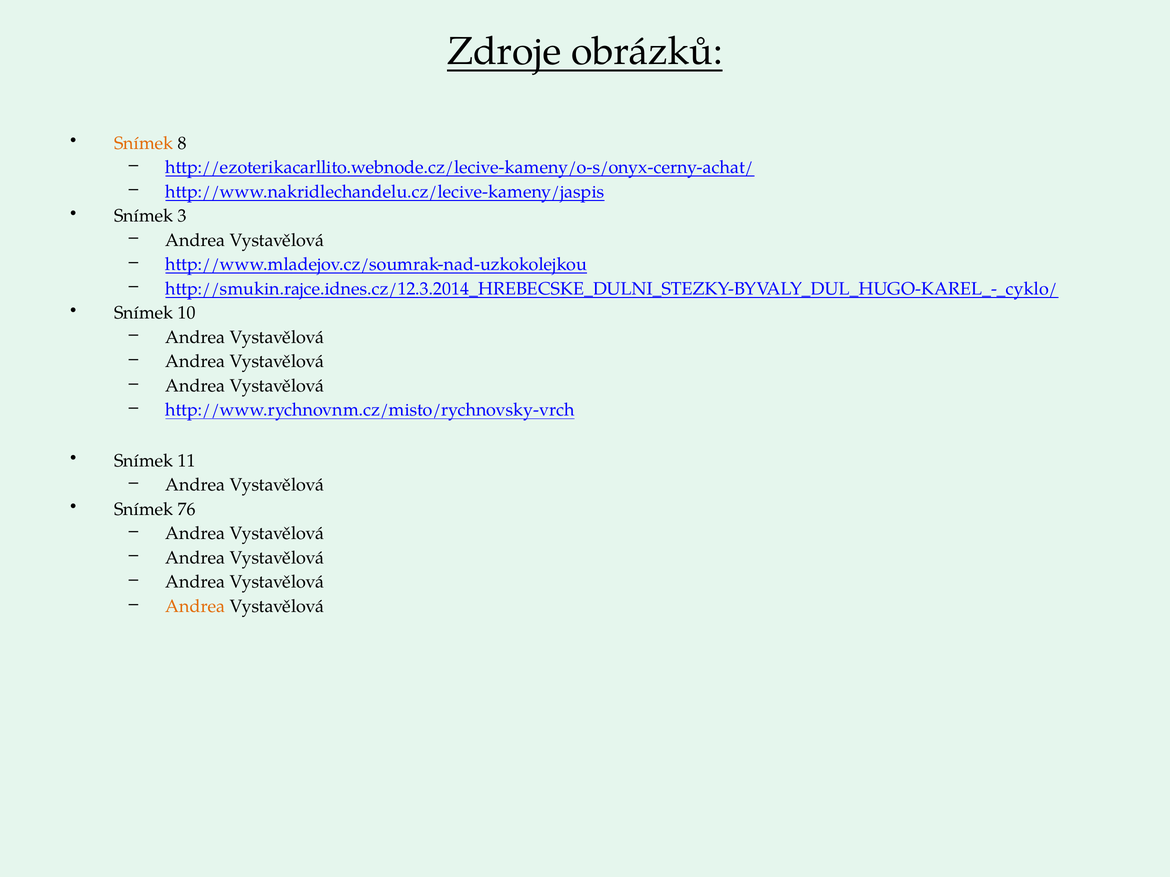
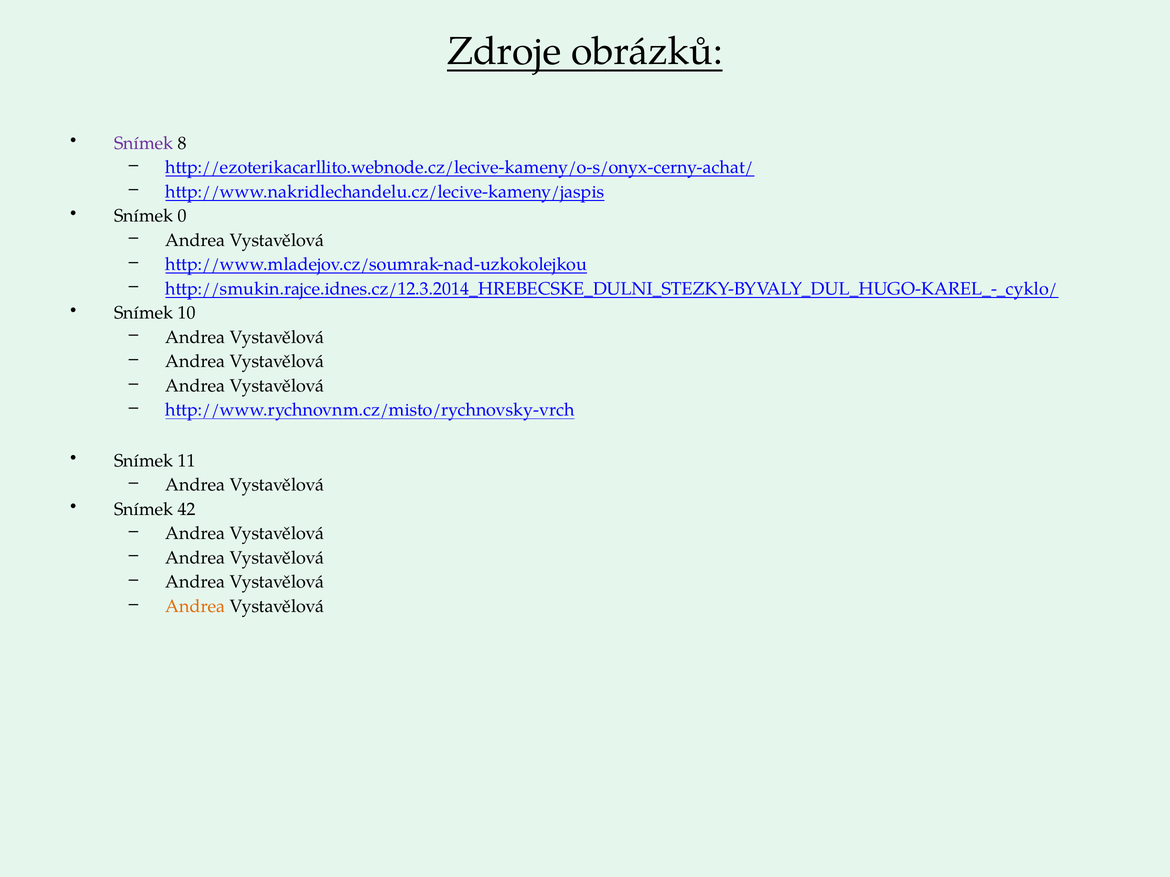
Snímek colour: orange -> purple (144, 143)
3: 3 -> 0 (182, 216)
76: 76 -> 42 (187, 510)
